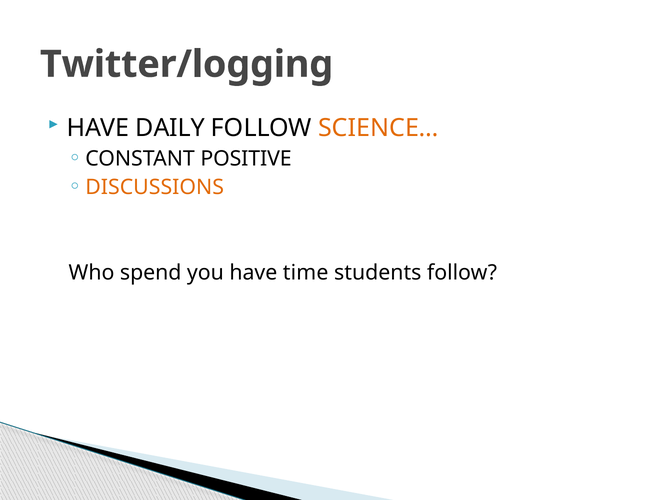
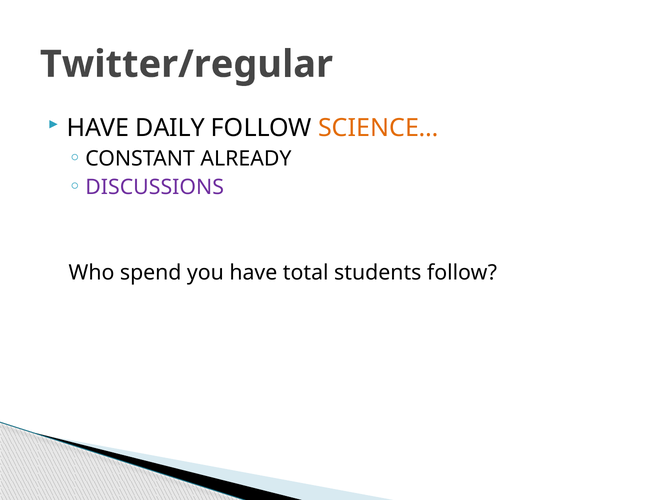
Twitter/logging: Twitter/logging -> Twitter/regular (186, 64)
POSITIVE: POSITIVE -> ALREADY (246, 159)
DISCUSSIONS colour: orange -> purple (155, 187)
time: time -> total (306, 273)
